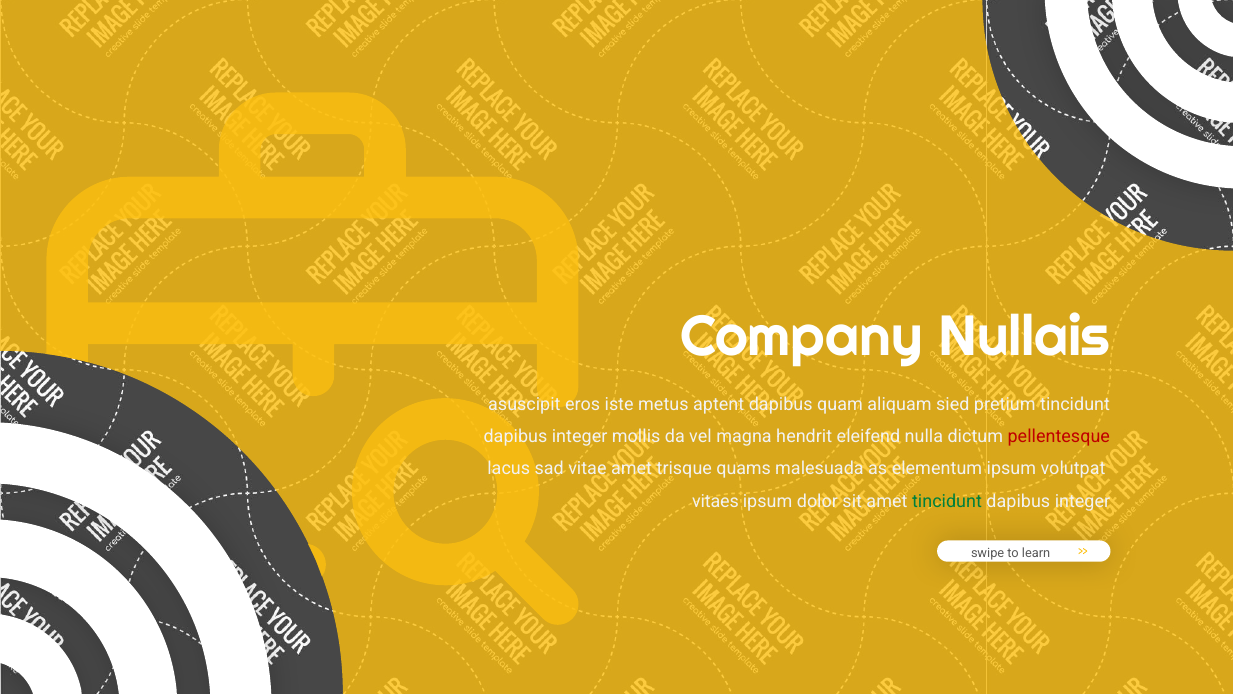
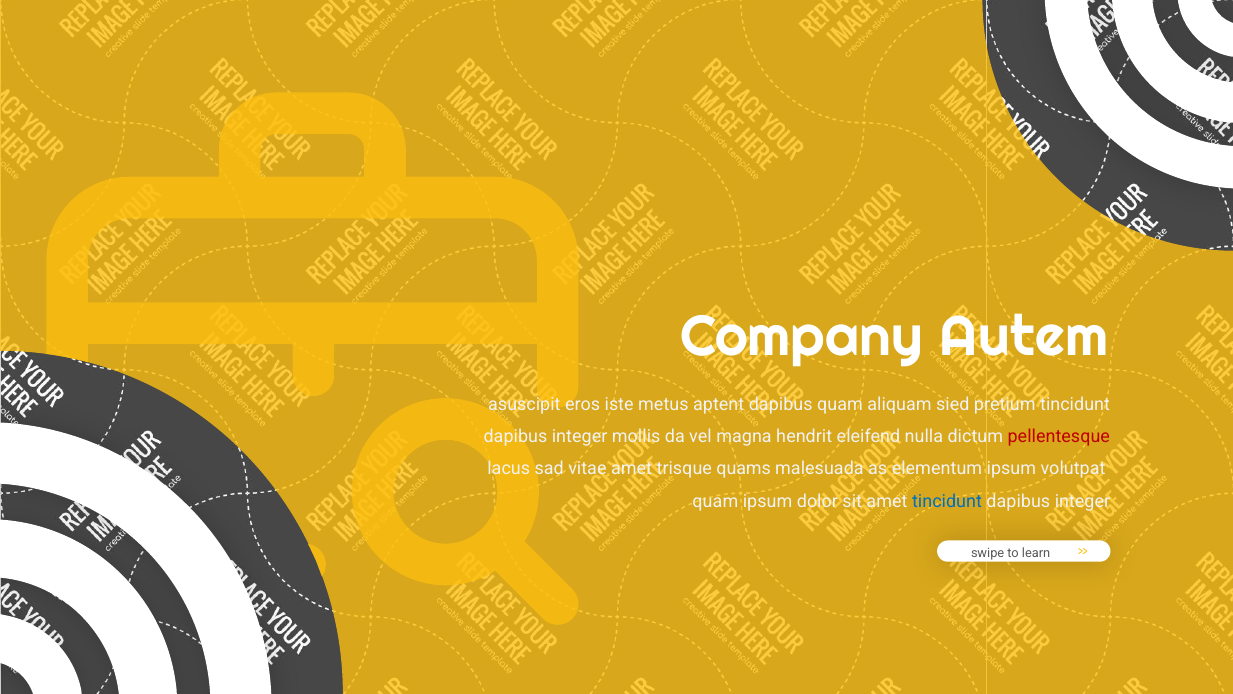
Nullais: Nullais -> Autem (1024, 337)
vitaes: vitaes -> quam (715, 501)
tincidunt colour: green -> blue (947, 501)
